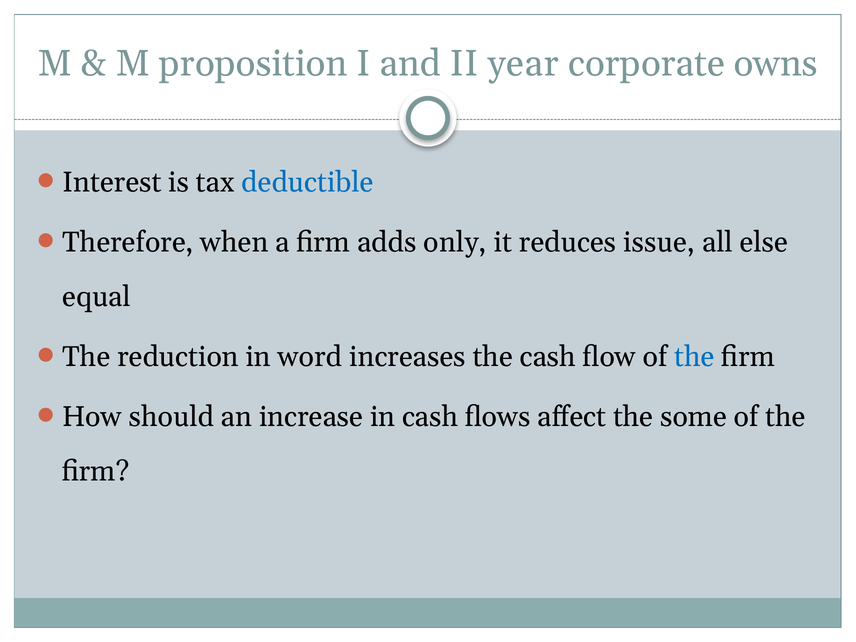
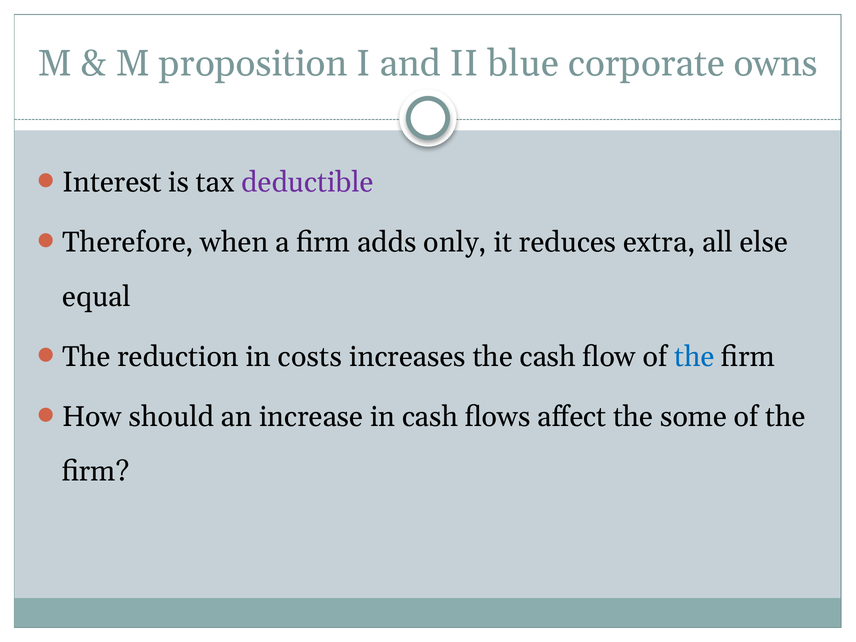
year: year -> blue (523, 63)
deductible colour: blue -> purple (307, 182)
issue: issue -> extra (659, 242)
word: word -> costs (310, 357)
